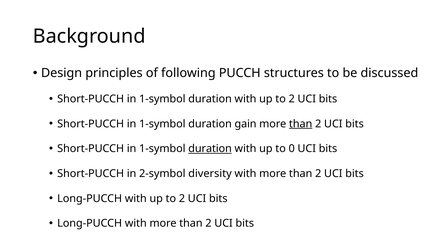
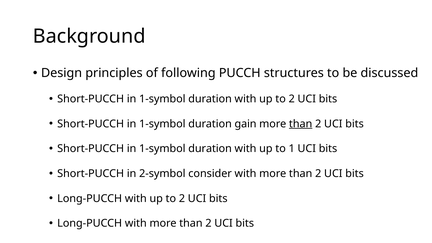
duration underline: present -> none (210, 149)
0: 0 -> 1 (292, 149)
diversity: diversity -> consider (210, 174)
